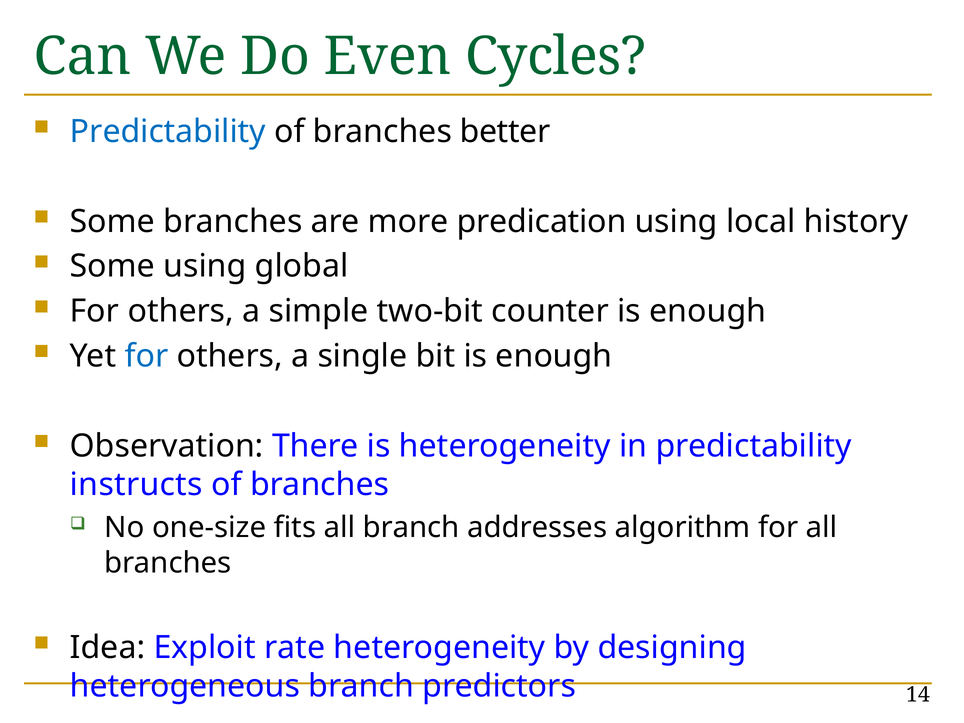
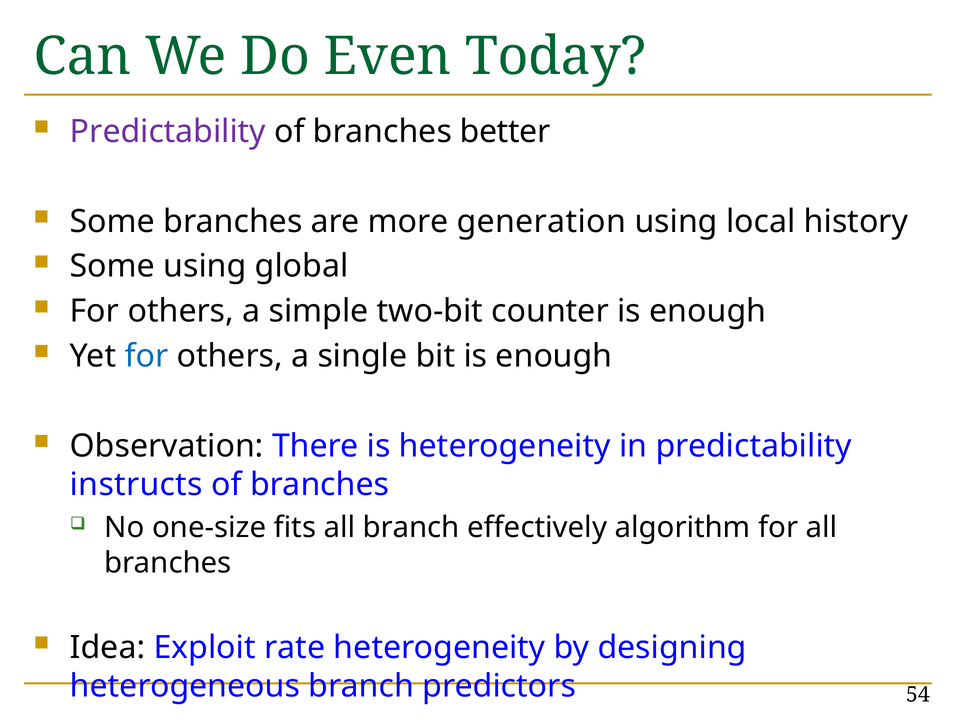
Cycles: Cycles -> Today (556, 57)
Predictability colour: blue -> purple (168, 131)
predication: predication -> generation (541, 221)
addresses: addresses -> effectively (537, 527)
14: 14 -> 54 (918, 695)
